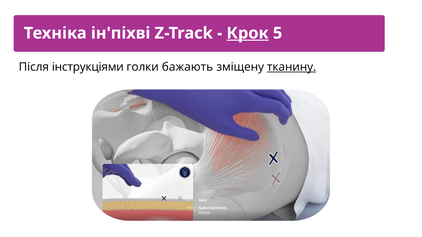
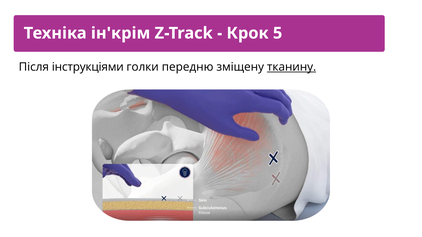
ін'піхві: ін'піхві -> ін'крім (121, 33)
Крок underline: present -> none (248, 33)
бажають: бажають -> передню (188, 67)
